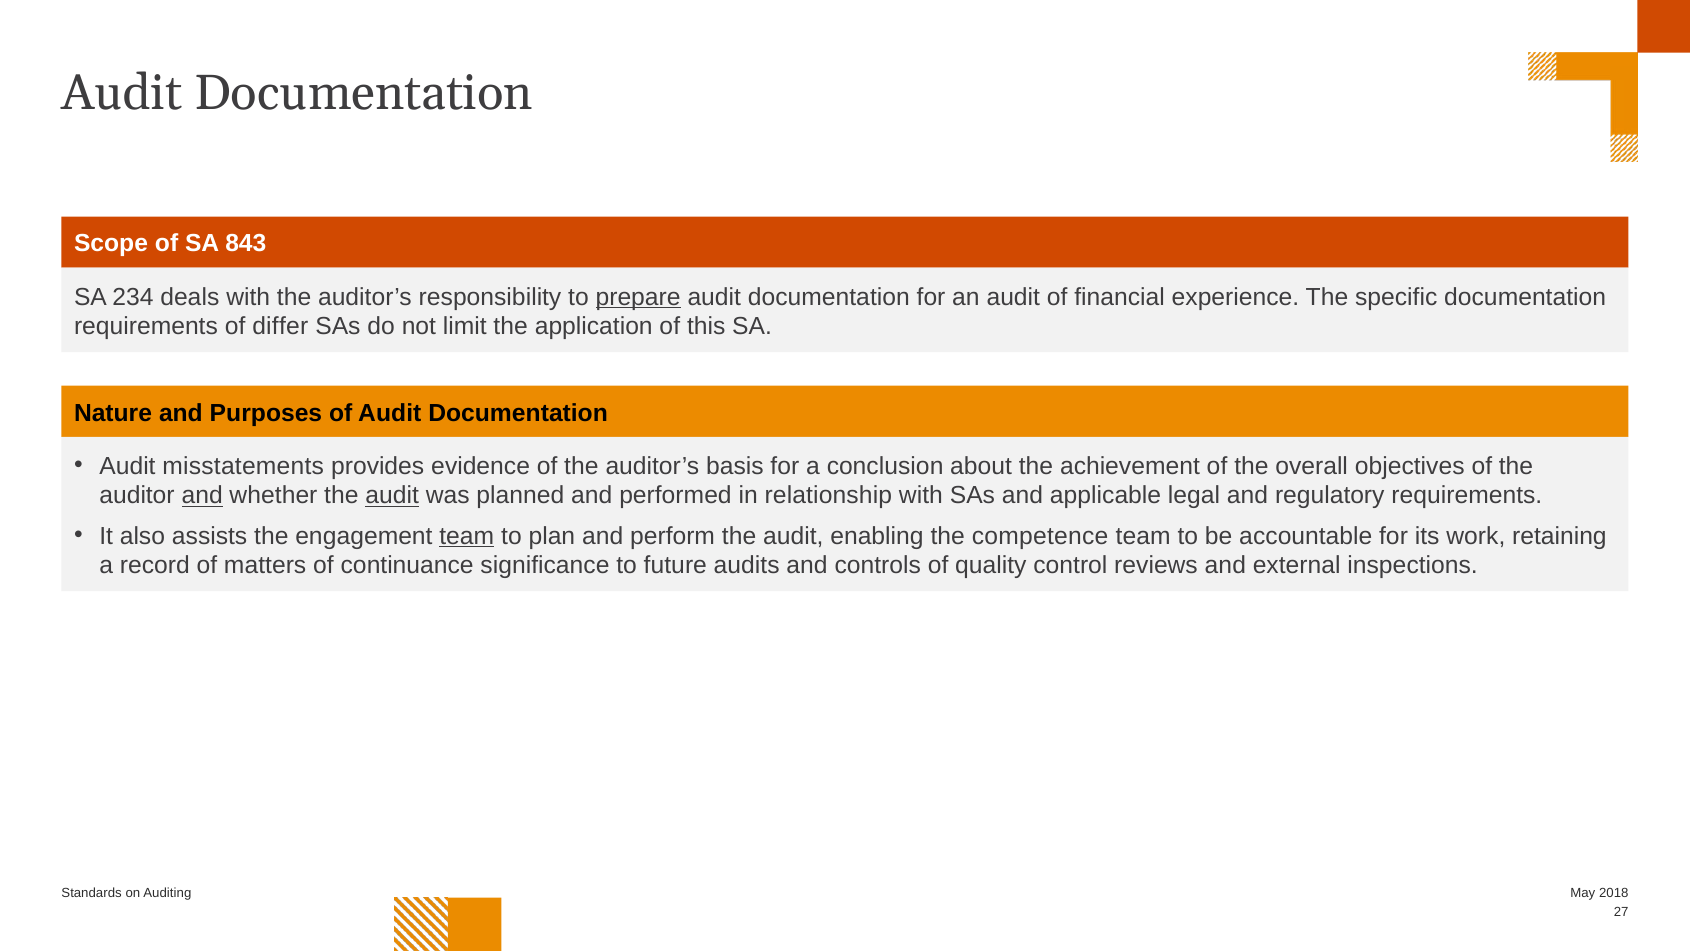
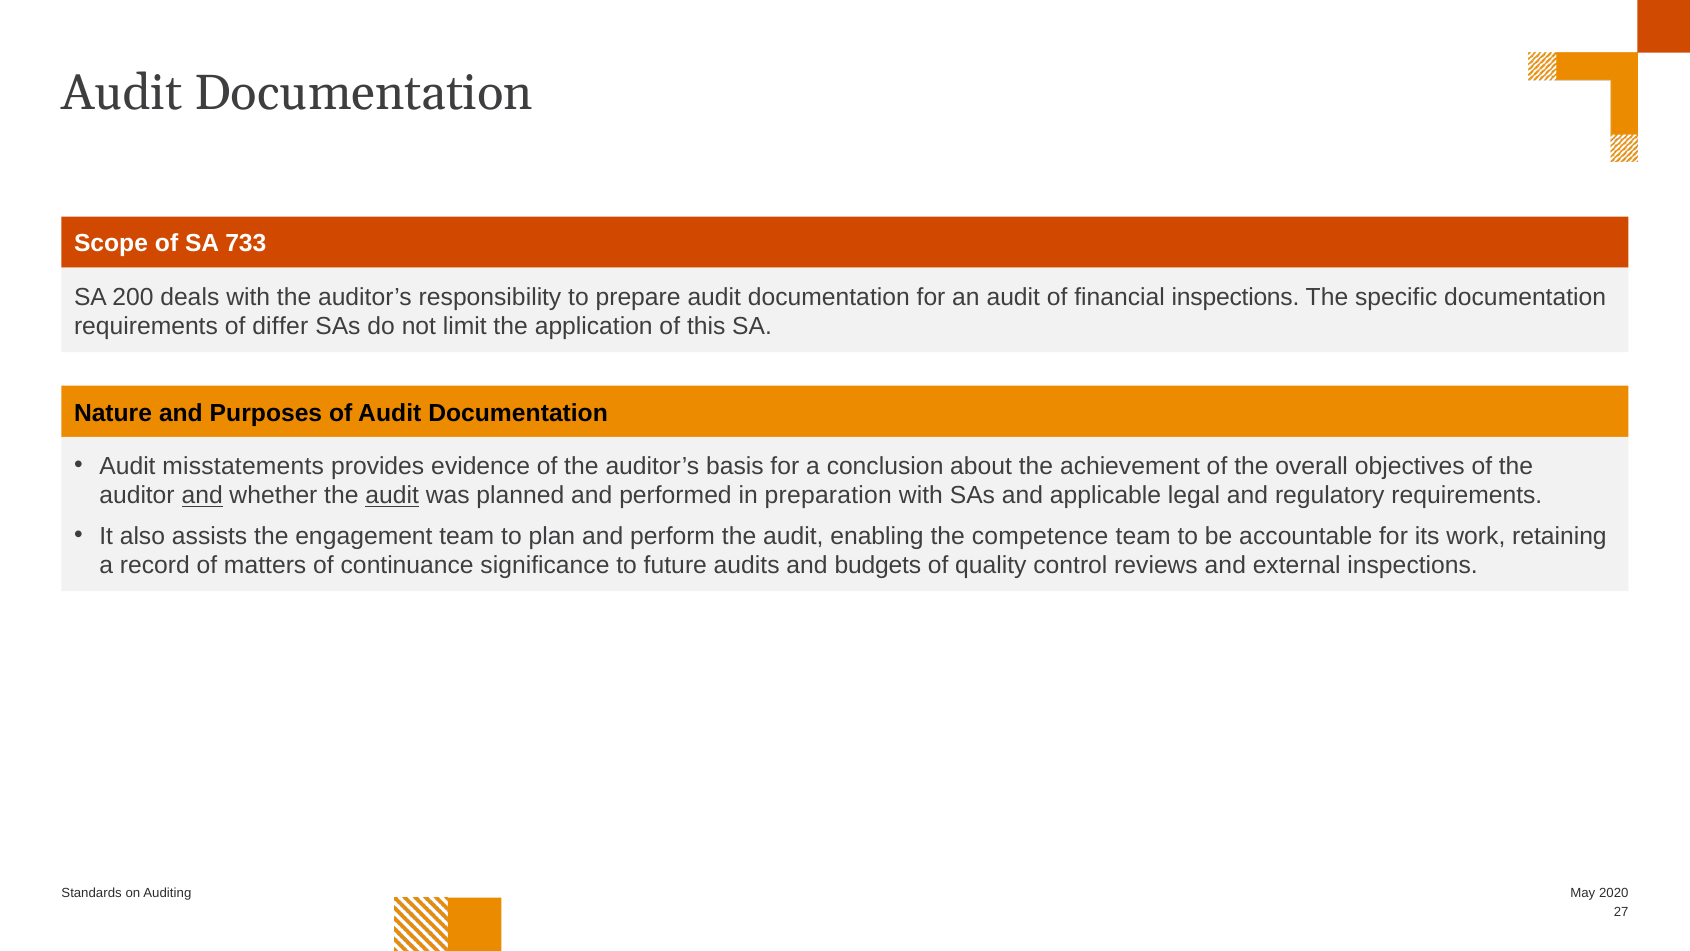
843: 843 -> 733 (246, 244)
234: 234 -> 200 (133, 297)
prepare underline: present -> none (638, 297)
financial experience: experience -> inspections (1236, 297)
relationship: relationship -> preparation (828, 496)
team underline: present -> none (467, 536)
controls: controls -> budgets (878, 565)
2018: 2018 -> 2020 (1614, 893)
